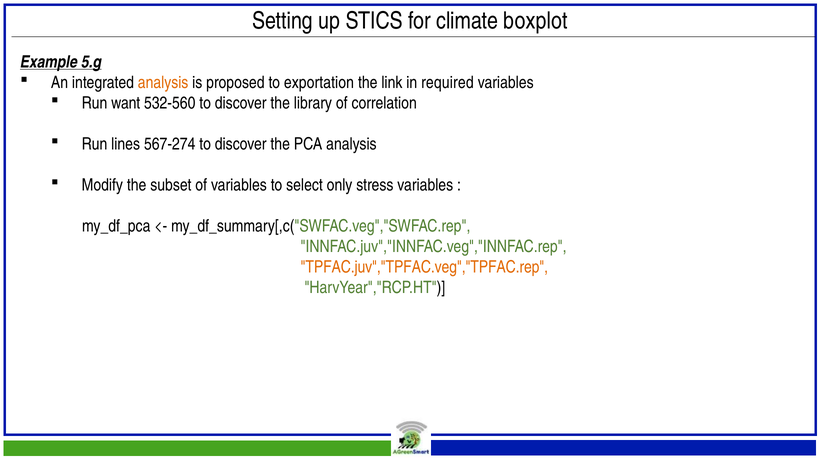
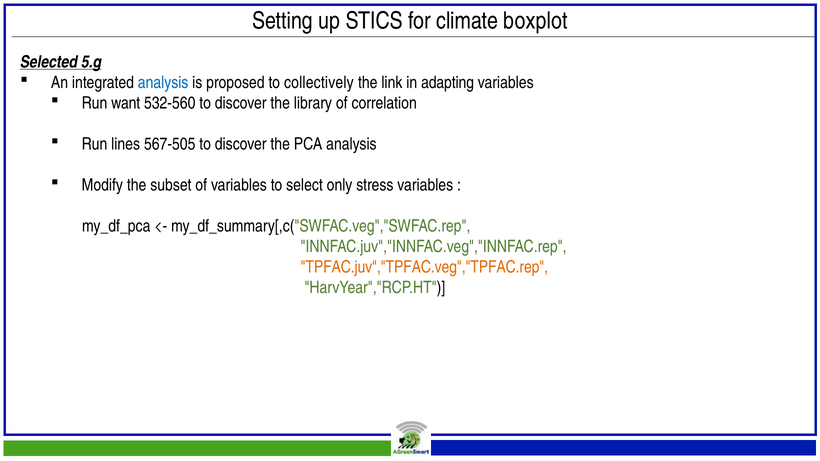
Example: Example -> Selected (49, 62)
analysis colour: orange -> blue (163, 83)
exportation: exportation -> collectively (319, 83)
required: required -> adapting (448, 83)
567-274: 567-274 -> 567-505 (170, 144)
